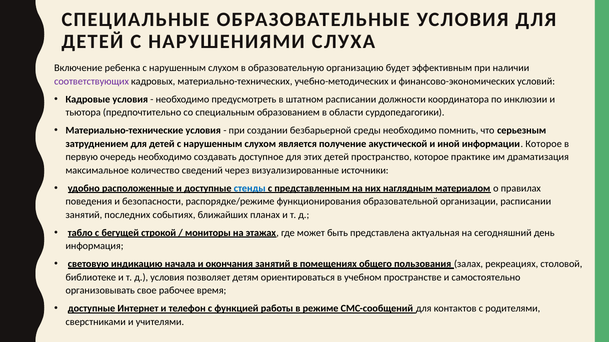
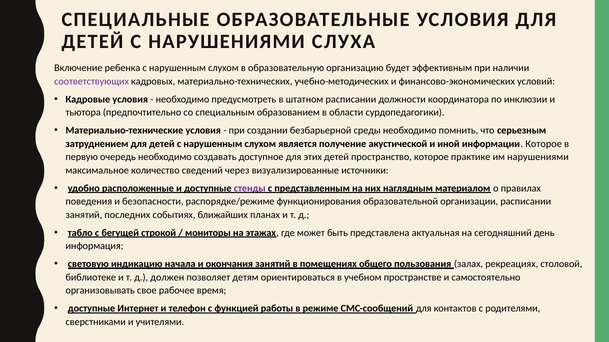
им драматизация: драматизация -> нарушениями (538, 157)
стенды colour: blue -> purple (250, 188)
д условия: условия -> должен (167, 278)
